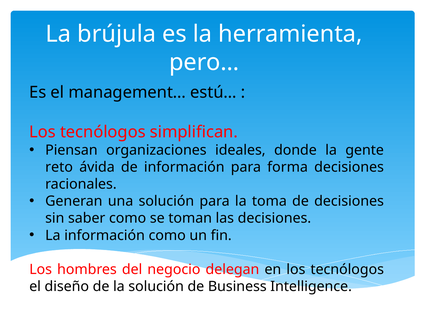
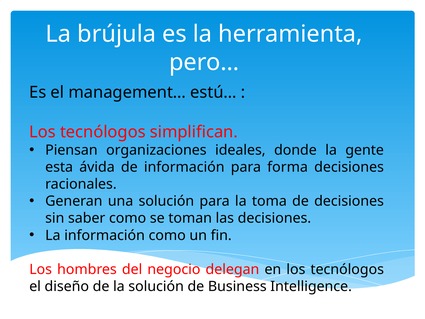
reto: reto -> esta (59, 167)
